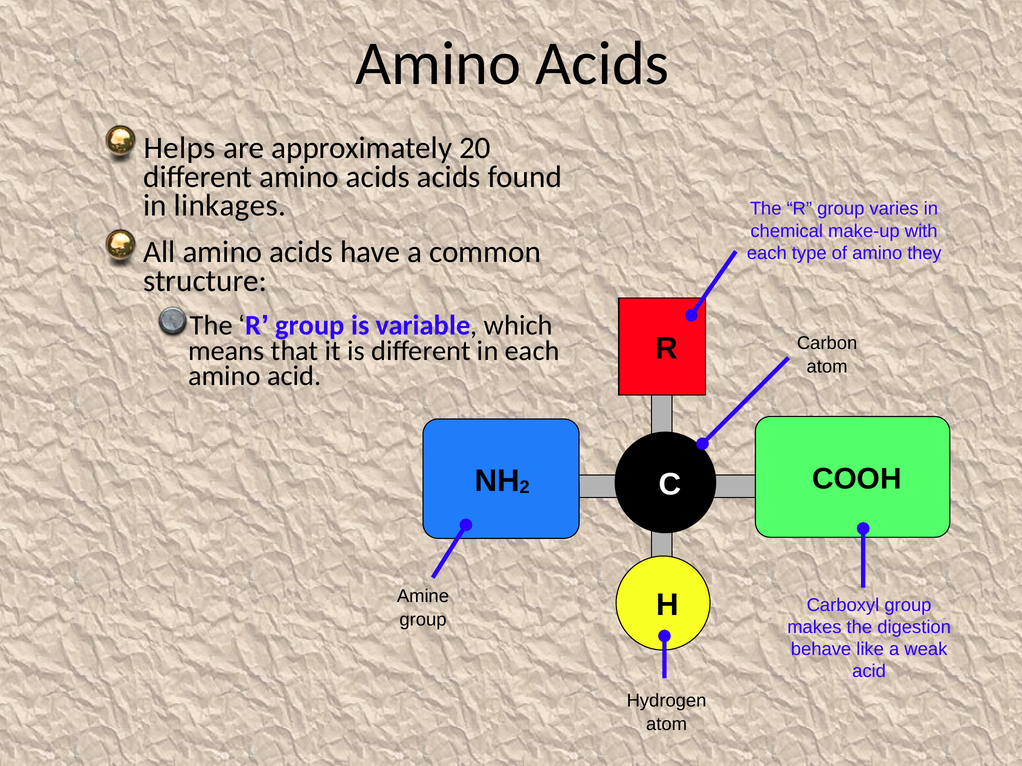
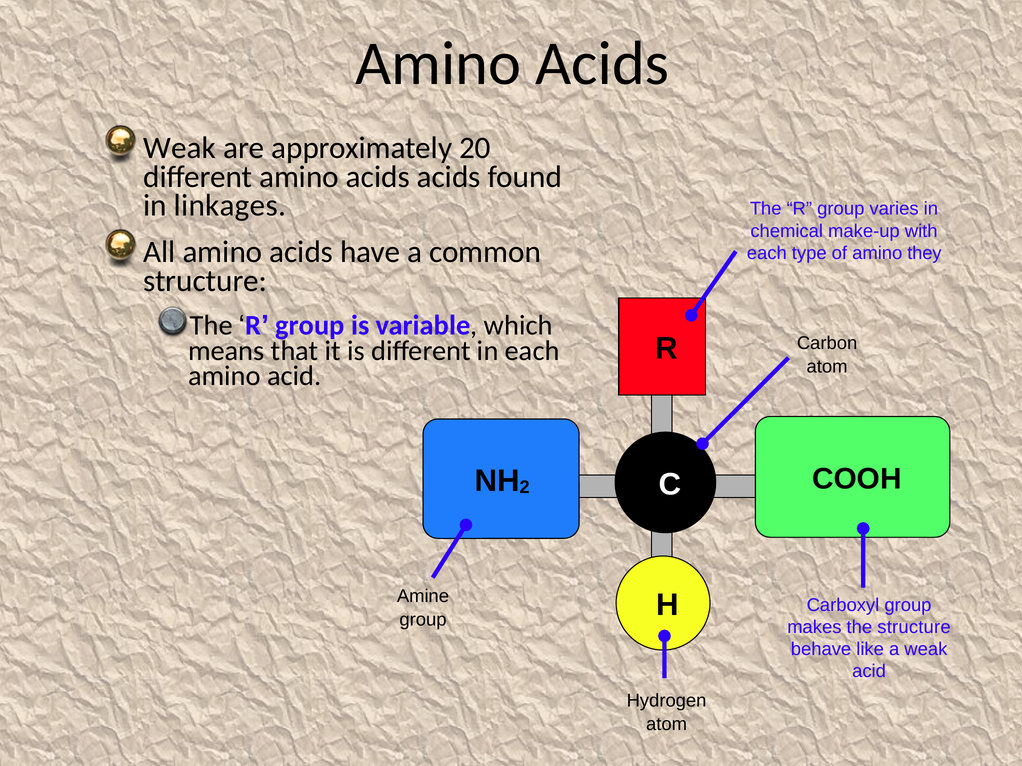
Helps: Helps -> Weak (180, 148)
the digestion: digestion -> structure (914, 628)
